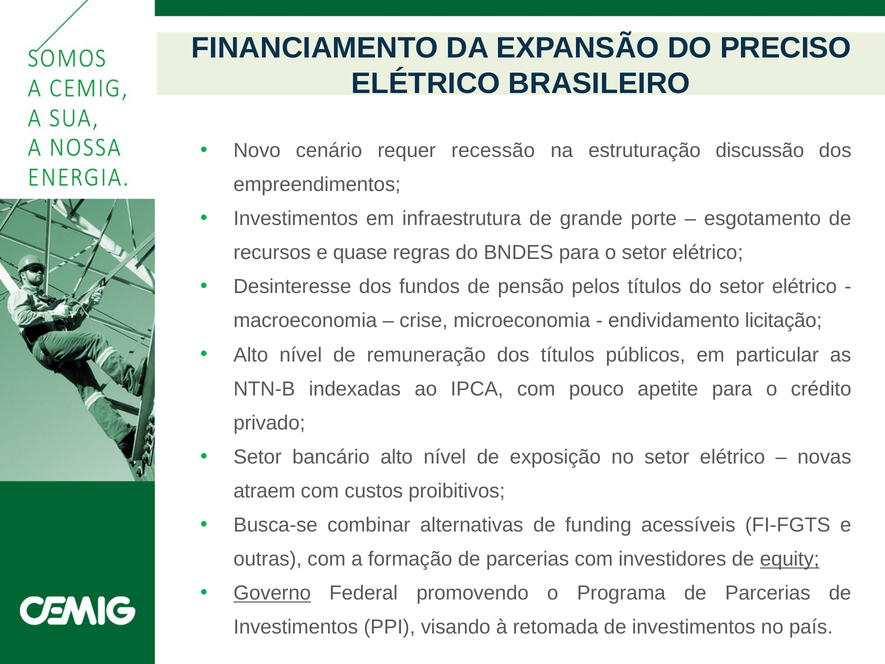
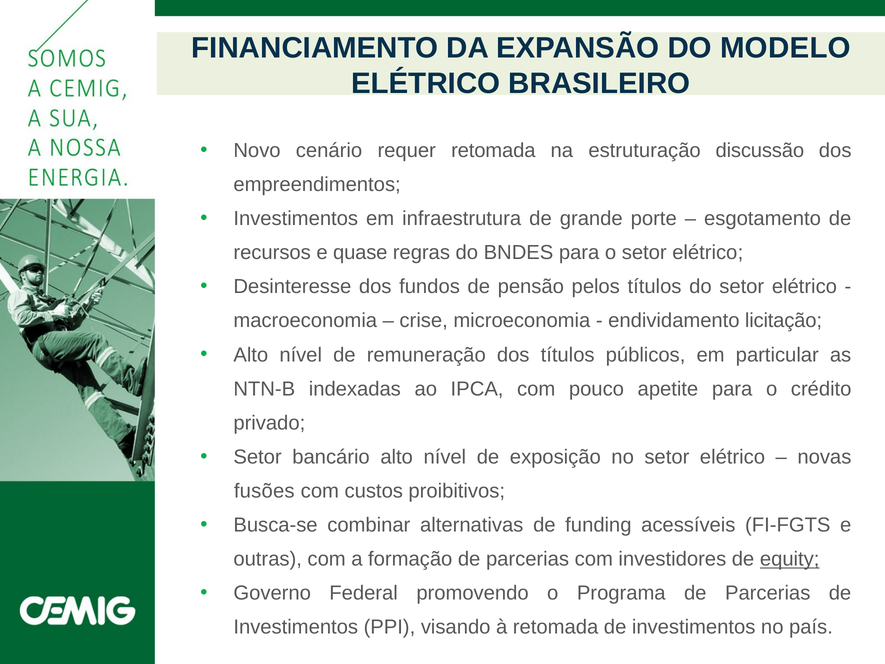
PRECISO: PRECISO -> MODELO (785, 48)
requer recessão: recessão -> retomada (493, 150)
atraem: atraem -> fusões (264, 491)
Governo underline: present -> none (272, 593)
